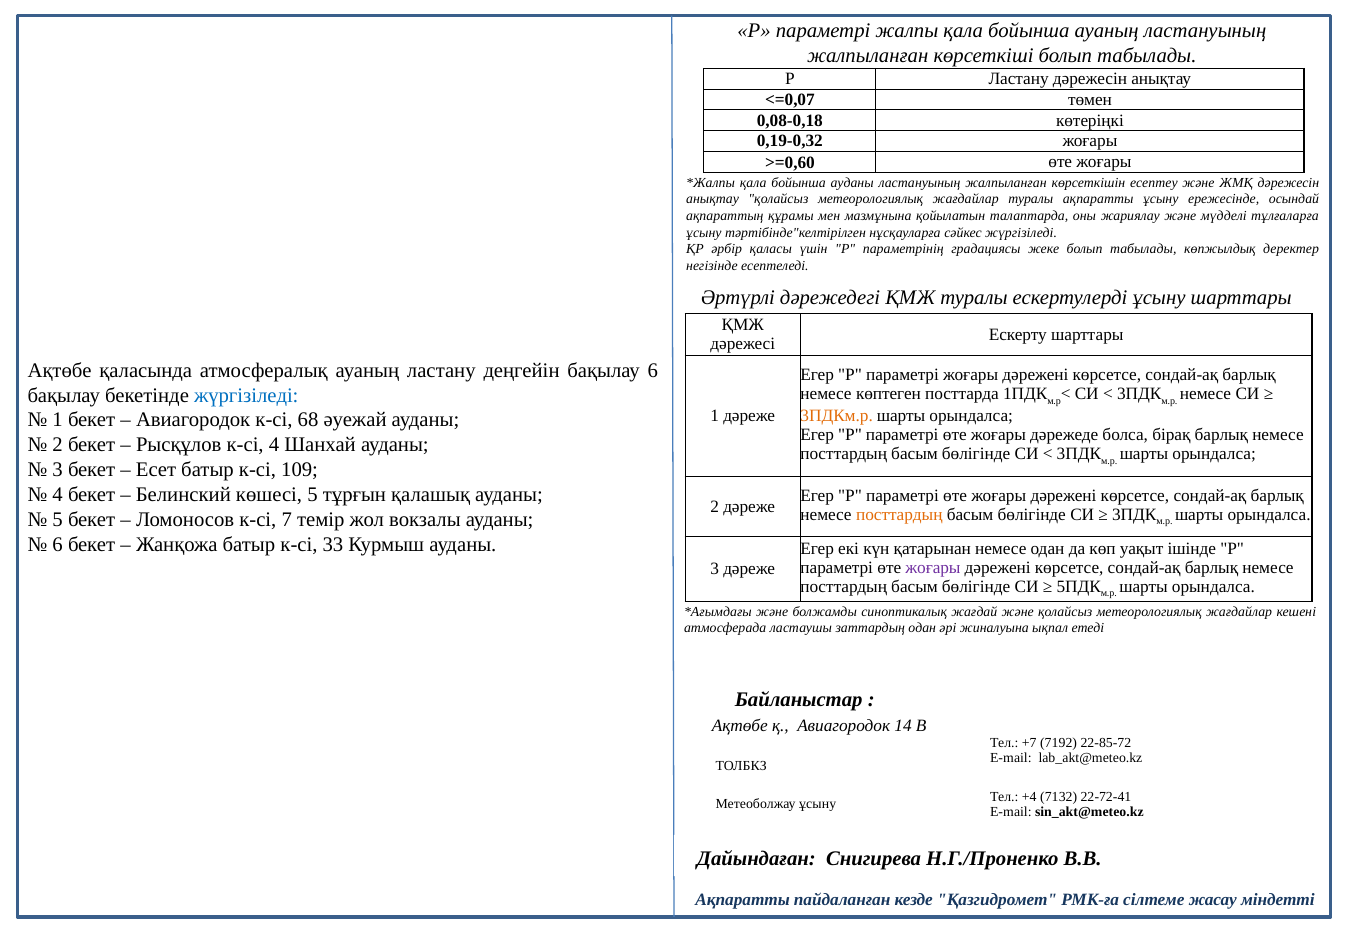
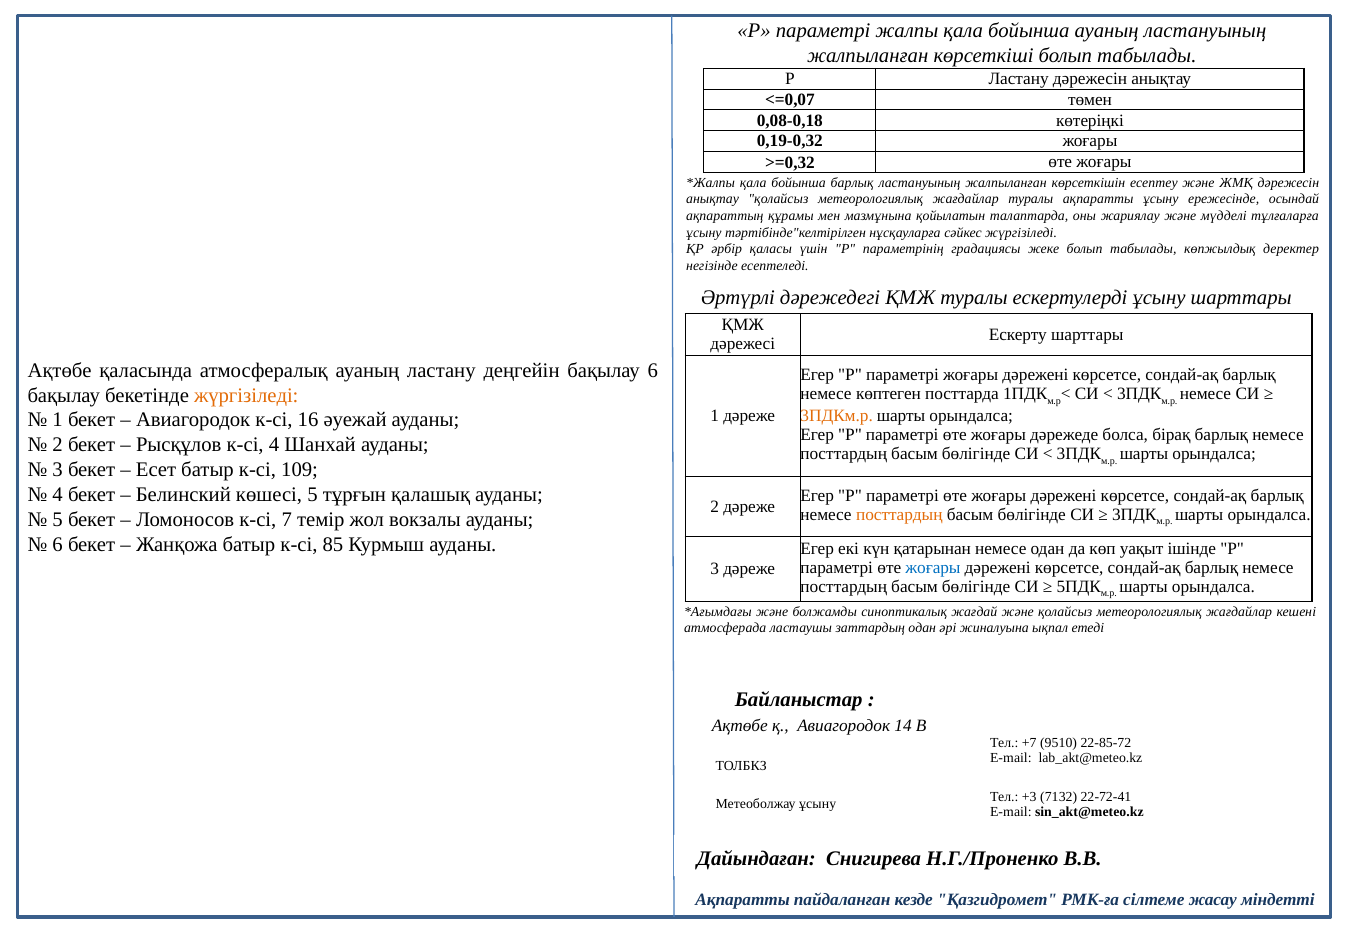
>=0,60: >=0,60 -> >=0,32 (790, 163)
бойынша ауданы: ауданы -> барлық (852, 183)
жүргізіледі colour: blue -> orange (246, 395)
68: 68 -> 16 (308, 420)
33: 33 -> 85 (333, 545)
жоғары colour: purple -> blue (933, 568)
7192: 7192 -> 9510 (1059, 743)
+4: +4 -> +3 (1029, 797)
